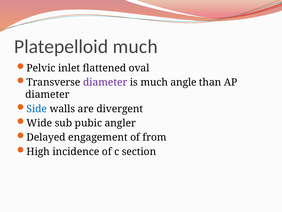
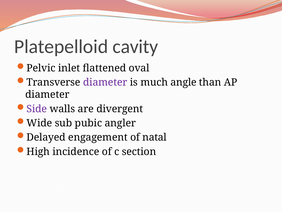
Platepelloid much: much -> cavity (135, 47)
Side colour: blue -> purple (37, 109)
from: from -> natal (155, 137)
